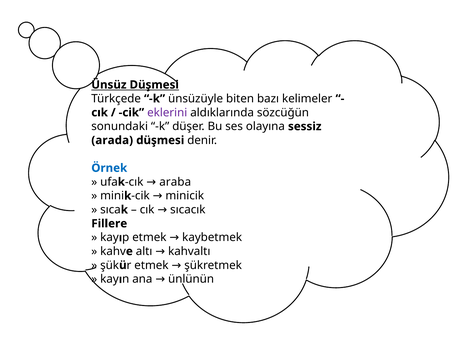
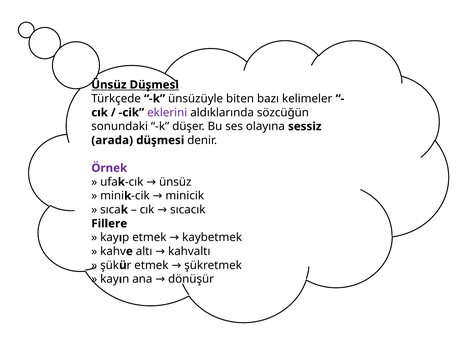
Örnek colour: blue -> purple (109, 168)
cık araba: araba -> ünsüz (175, 182)
ünlünün: ünlünün -> dönüşür (191, 279)
